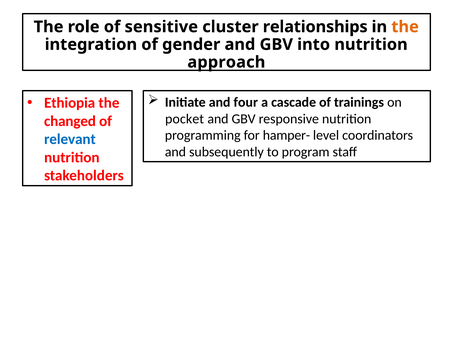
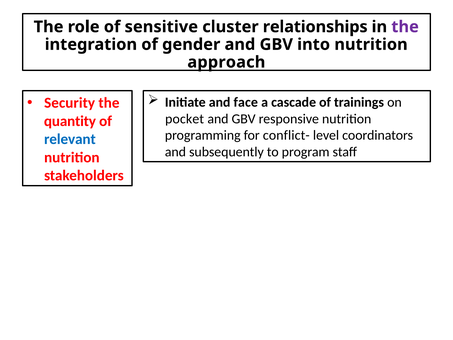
the colour: orange -> purple (405, 27)
four: four -> face (246, 102)
Ethiopia: Ethiopia -> Security (70, 103)
changed: changed -> quantity (70, 121)
hamper-: hamper- -> conflict- (286, 135)
